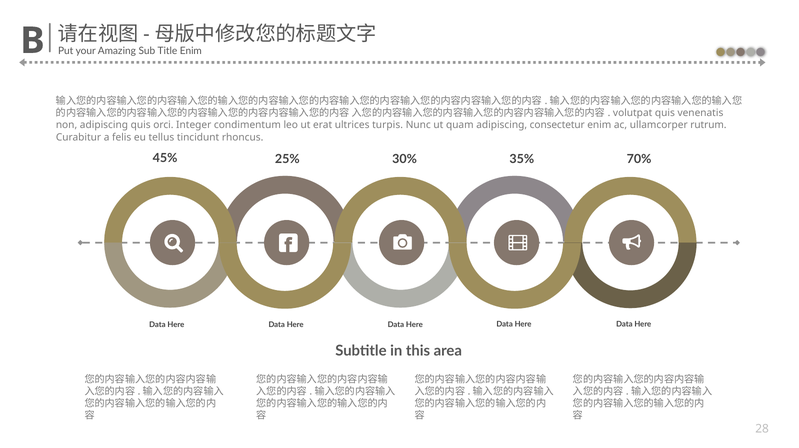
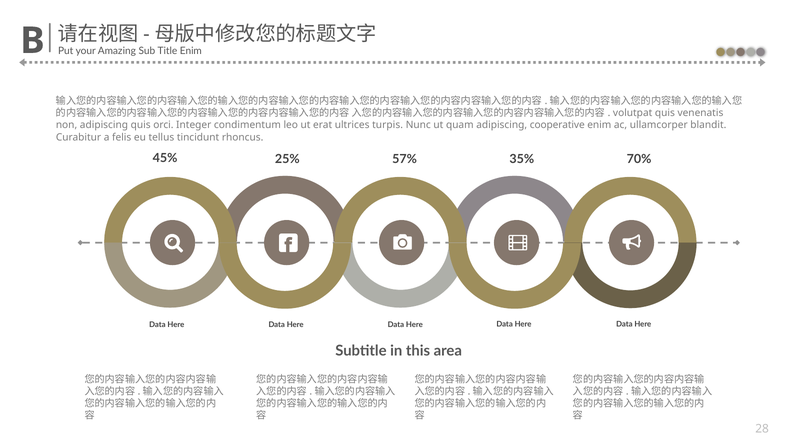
consectetur: consectetur -> cooperative (557, 125)
rutrum: rutrum -> blandit (708, 125)
30%: 30% -> 57% (405, 159)
